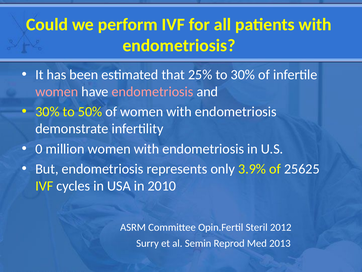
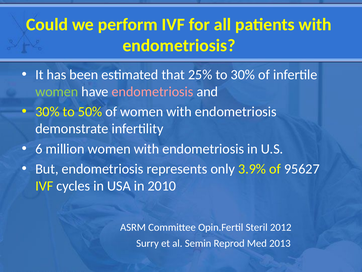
women colour: pink -> light green (57, 91)
0: 0 -> 6 (39, 149)
25625: 25625 -> 95627 (302, 169)
